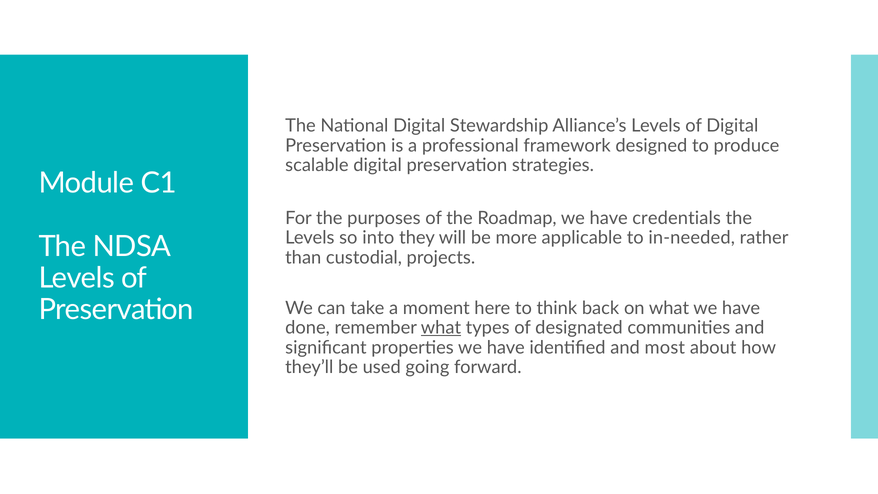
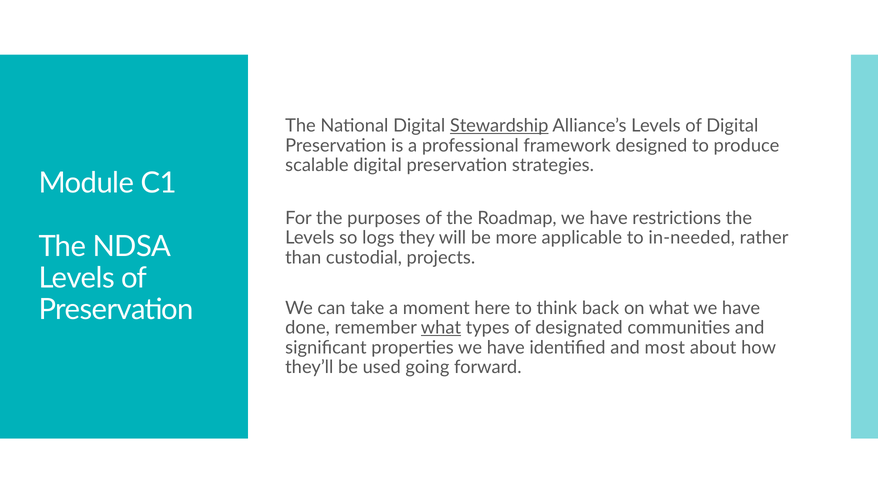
Stewardship underline: none -> present (499, 126)
credentials: credentials -> restrictions (677, 218)
into: into -> logs (378, 238)
